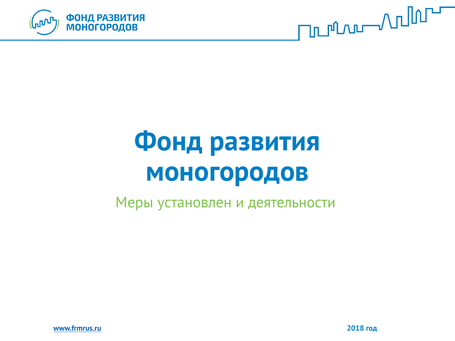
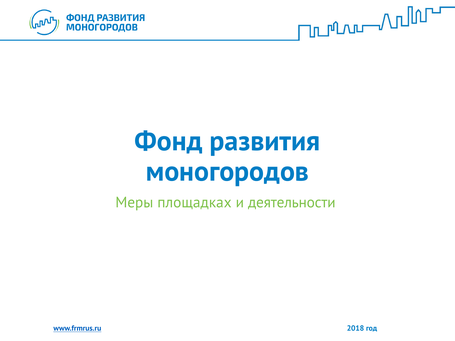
установлен: установлен -> площадках (194, 203)
